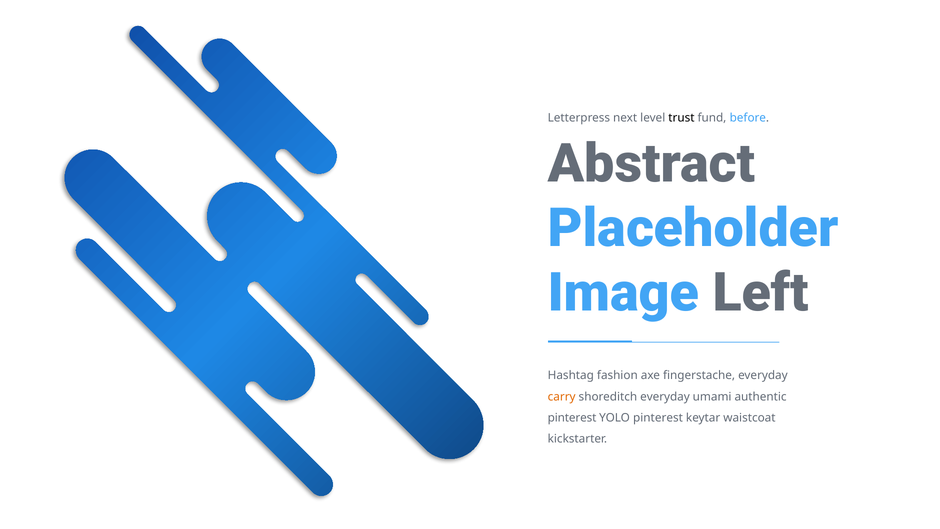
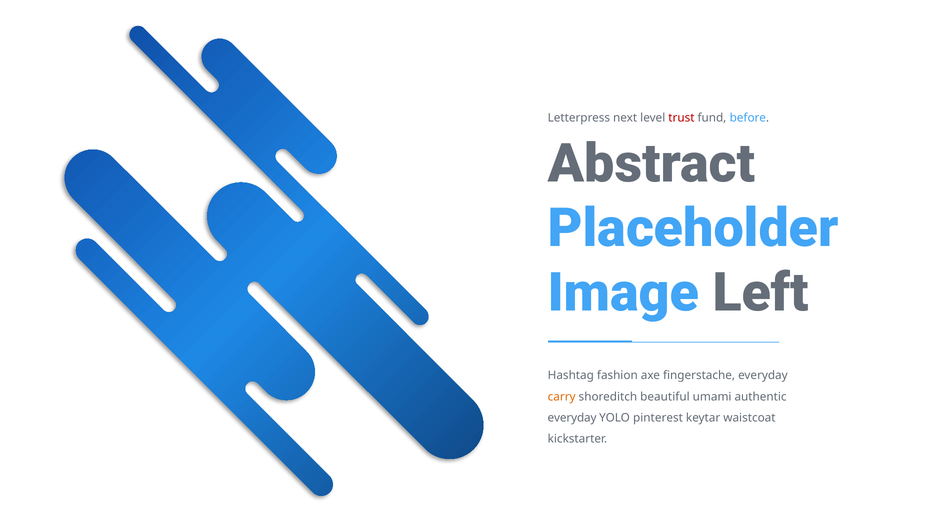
trust colour: black -> red (681, 118)
shoreditch everyday: everyday -> beautiful (665, 396)
pinterest: pinterest -> everyday (572, 418)
